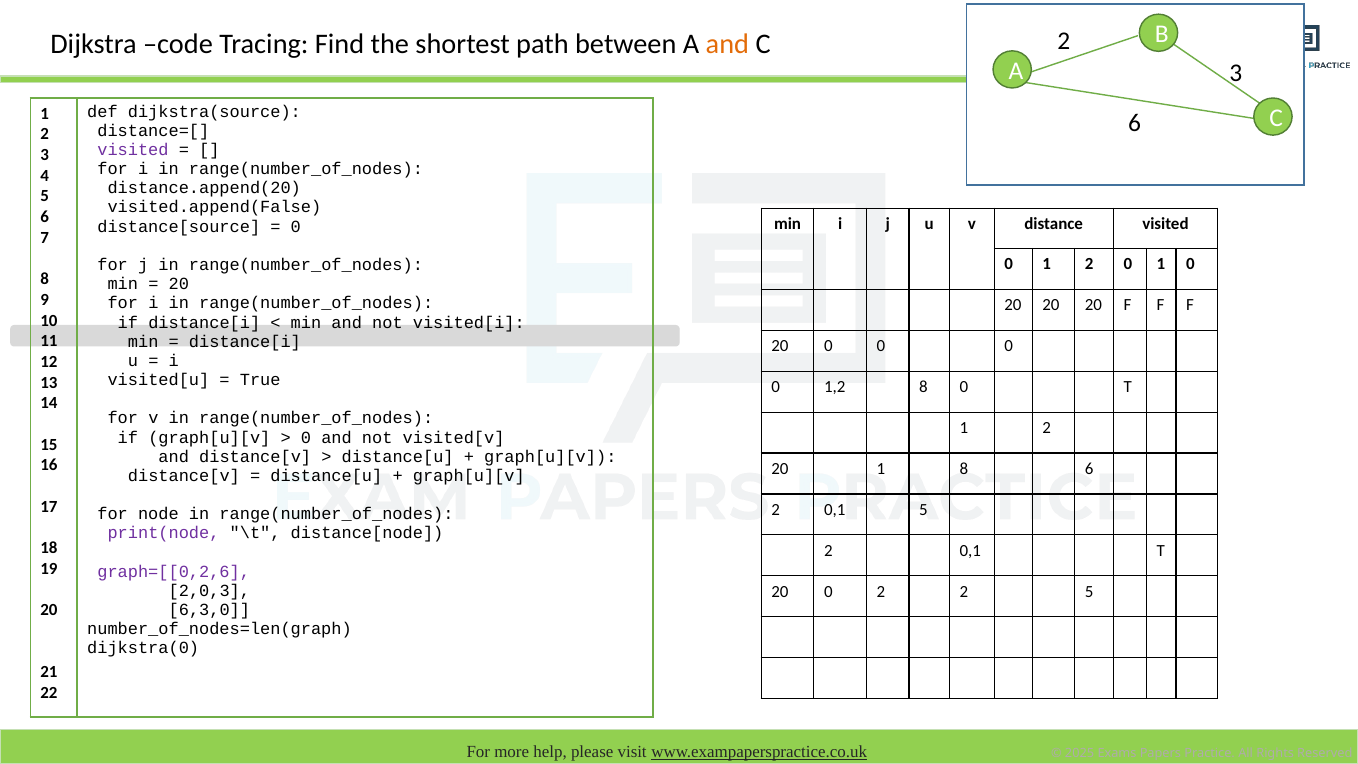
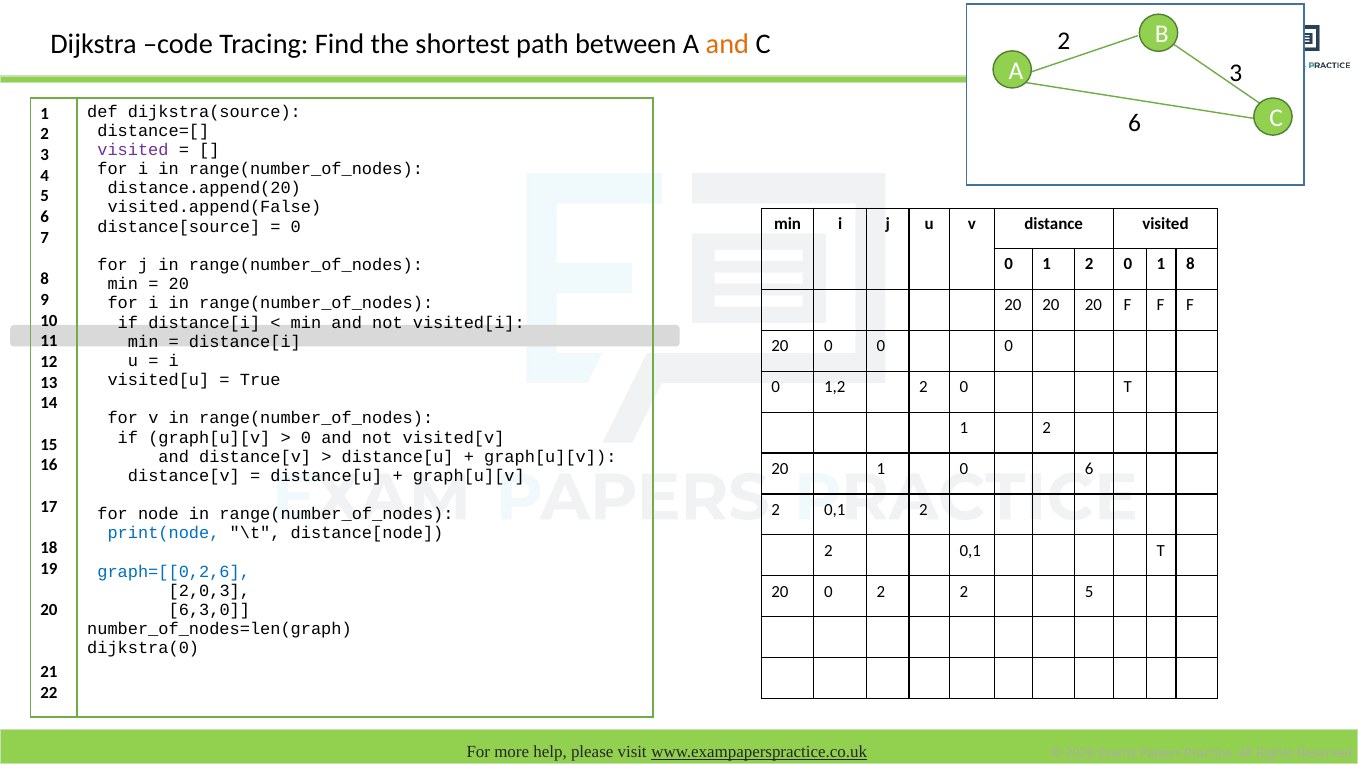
1 0: 0 -> 8 (1190, 264)
1,2 8: 8 -> 2 (923, 387)
1 8: 8 -> 0 (964, 469)
0,1 5: 5 -> 2 (923, 510)
print(node colour: purple -> blue (164, 533)
graph=[[0,2,6 colour: purple -> blue (174, 572)
